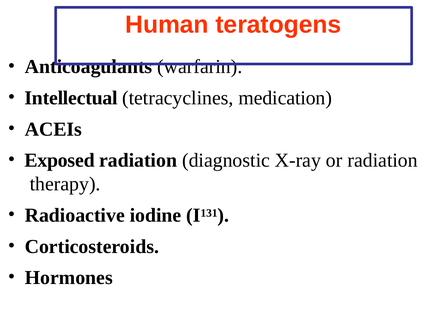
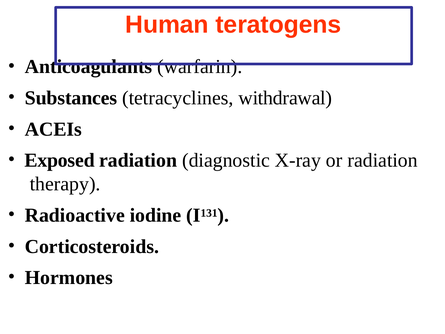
Intellectual: Intellectual -> Substances (71, 98)
medication: medication -> withdrawal (285, 98)
